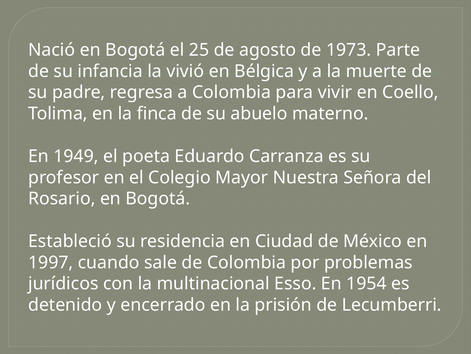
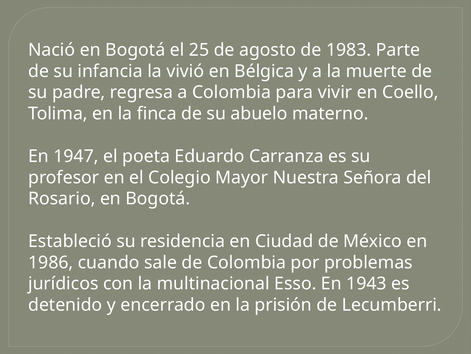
1973: 1973 -> 1983 (349, 50)
1949: 1949 -> 1947 (76, 156)
1997: 1997 -> 1986 (51, 262)
1954: 1954 -> 1943 (367, 283)
